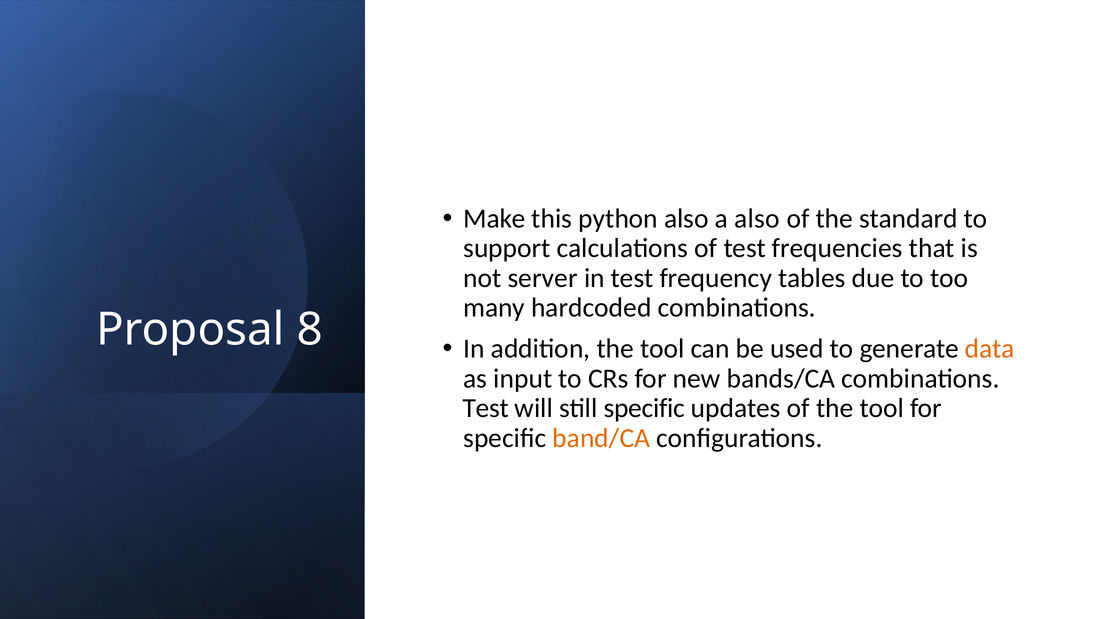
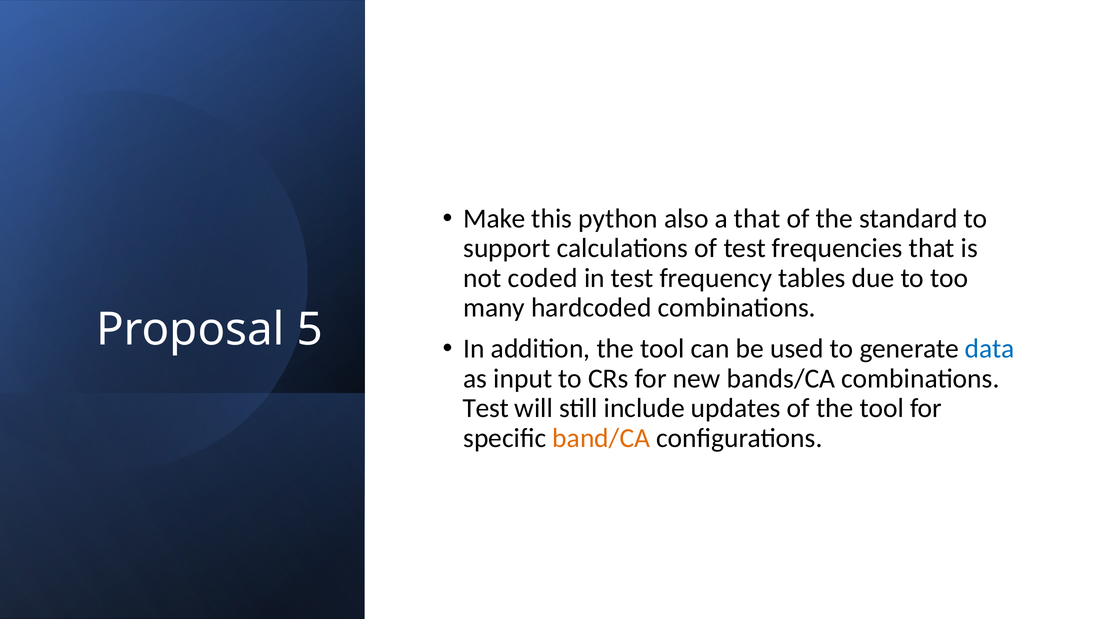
a also: also -> that (757, 219)
server: server -> coded (543, 278)
8: 8 -> 5 (310, 330)
data colour: orange -> blue (990, 349)
still specific: specific -> include (644, 408)
